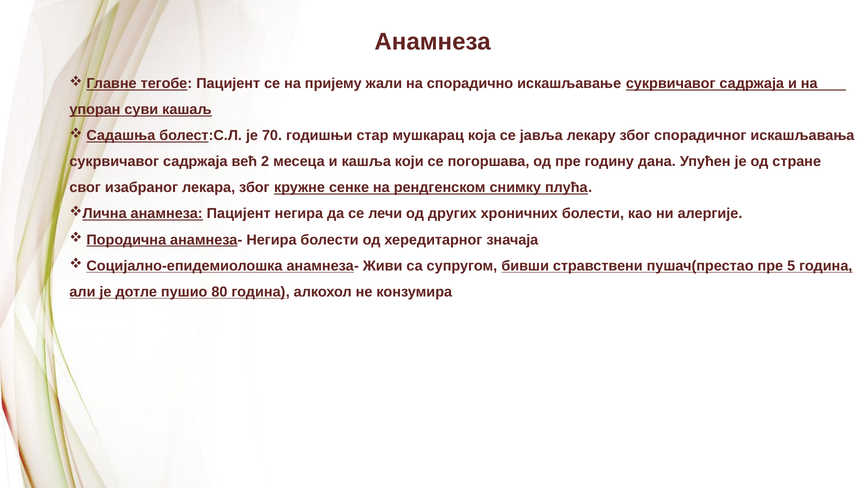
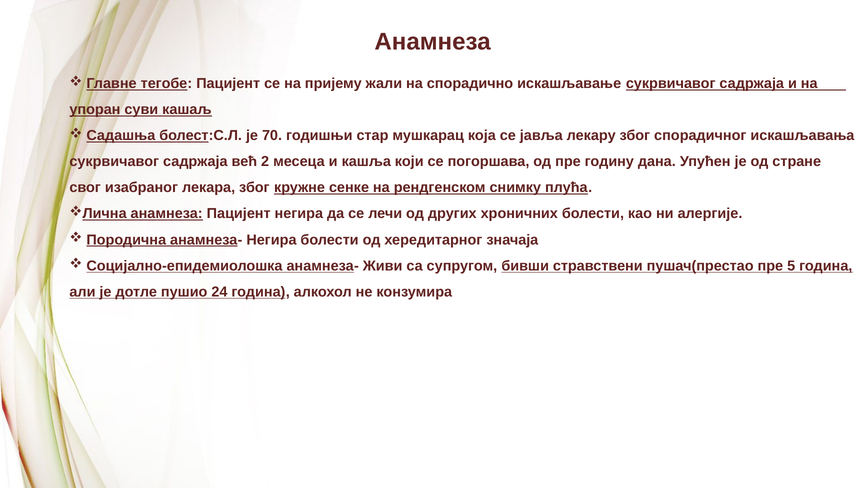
80: 80 -> 24 (219, 292)
